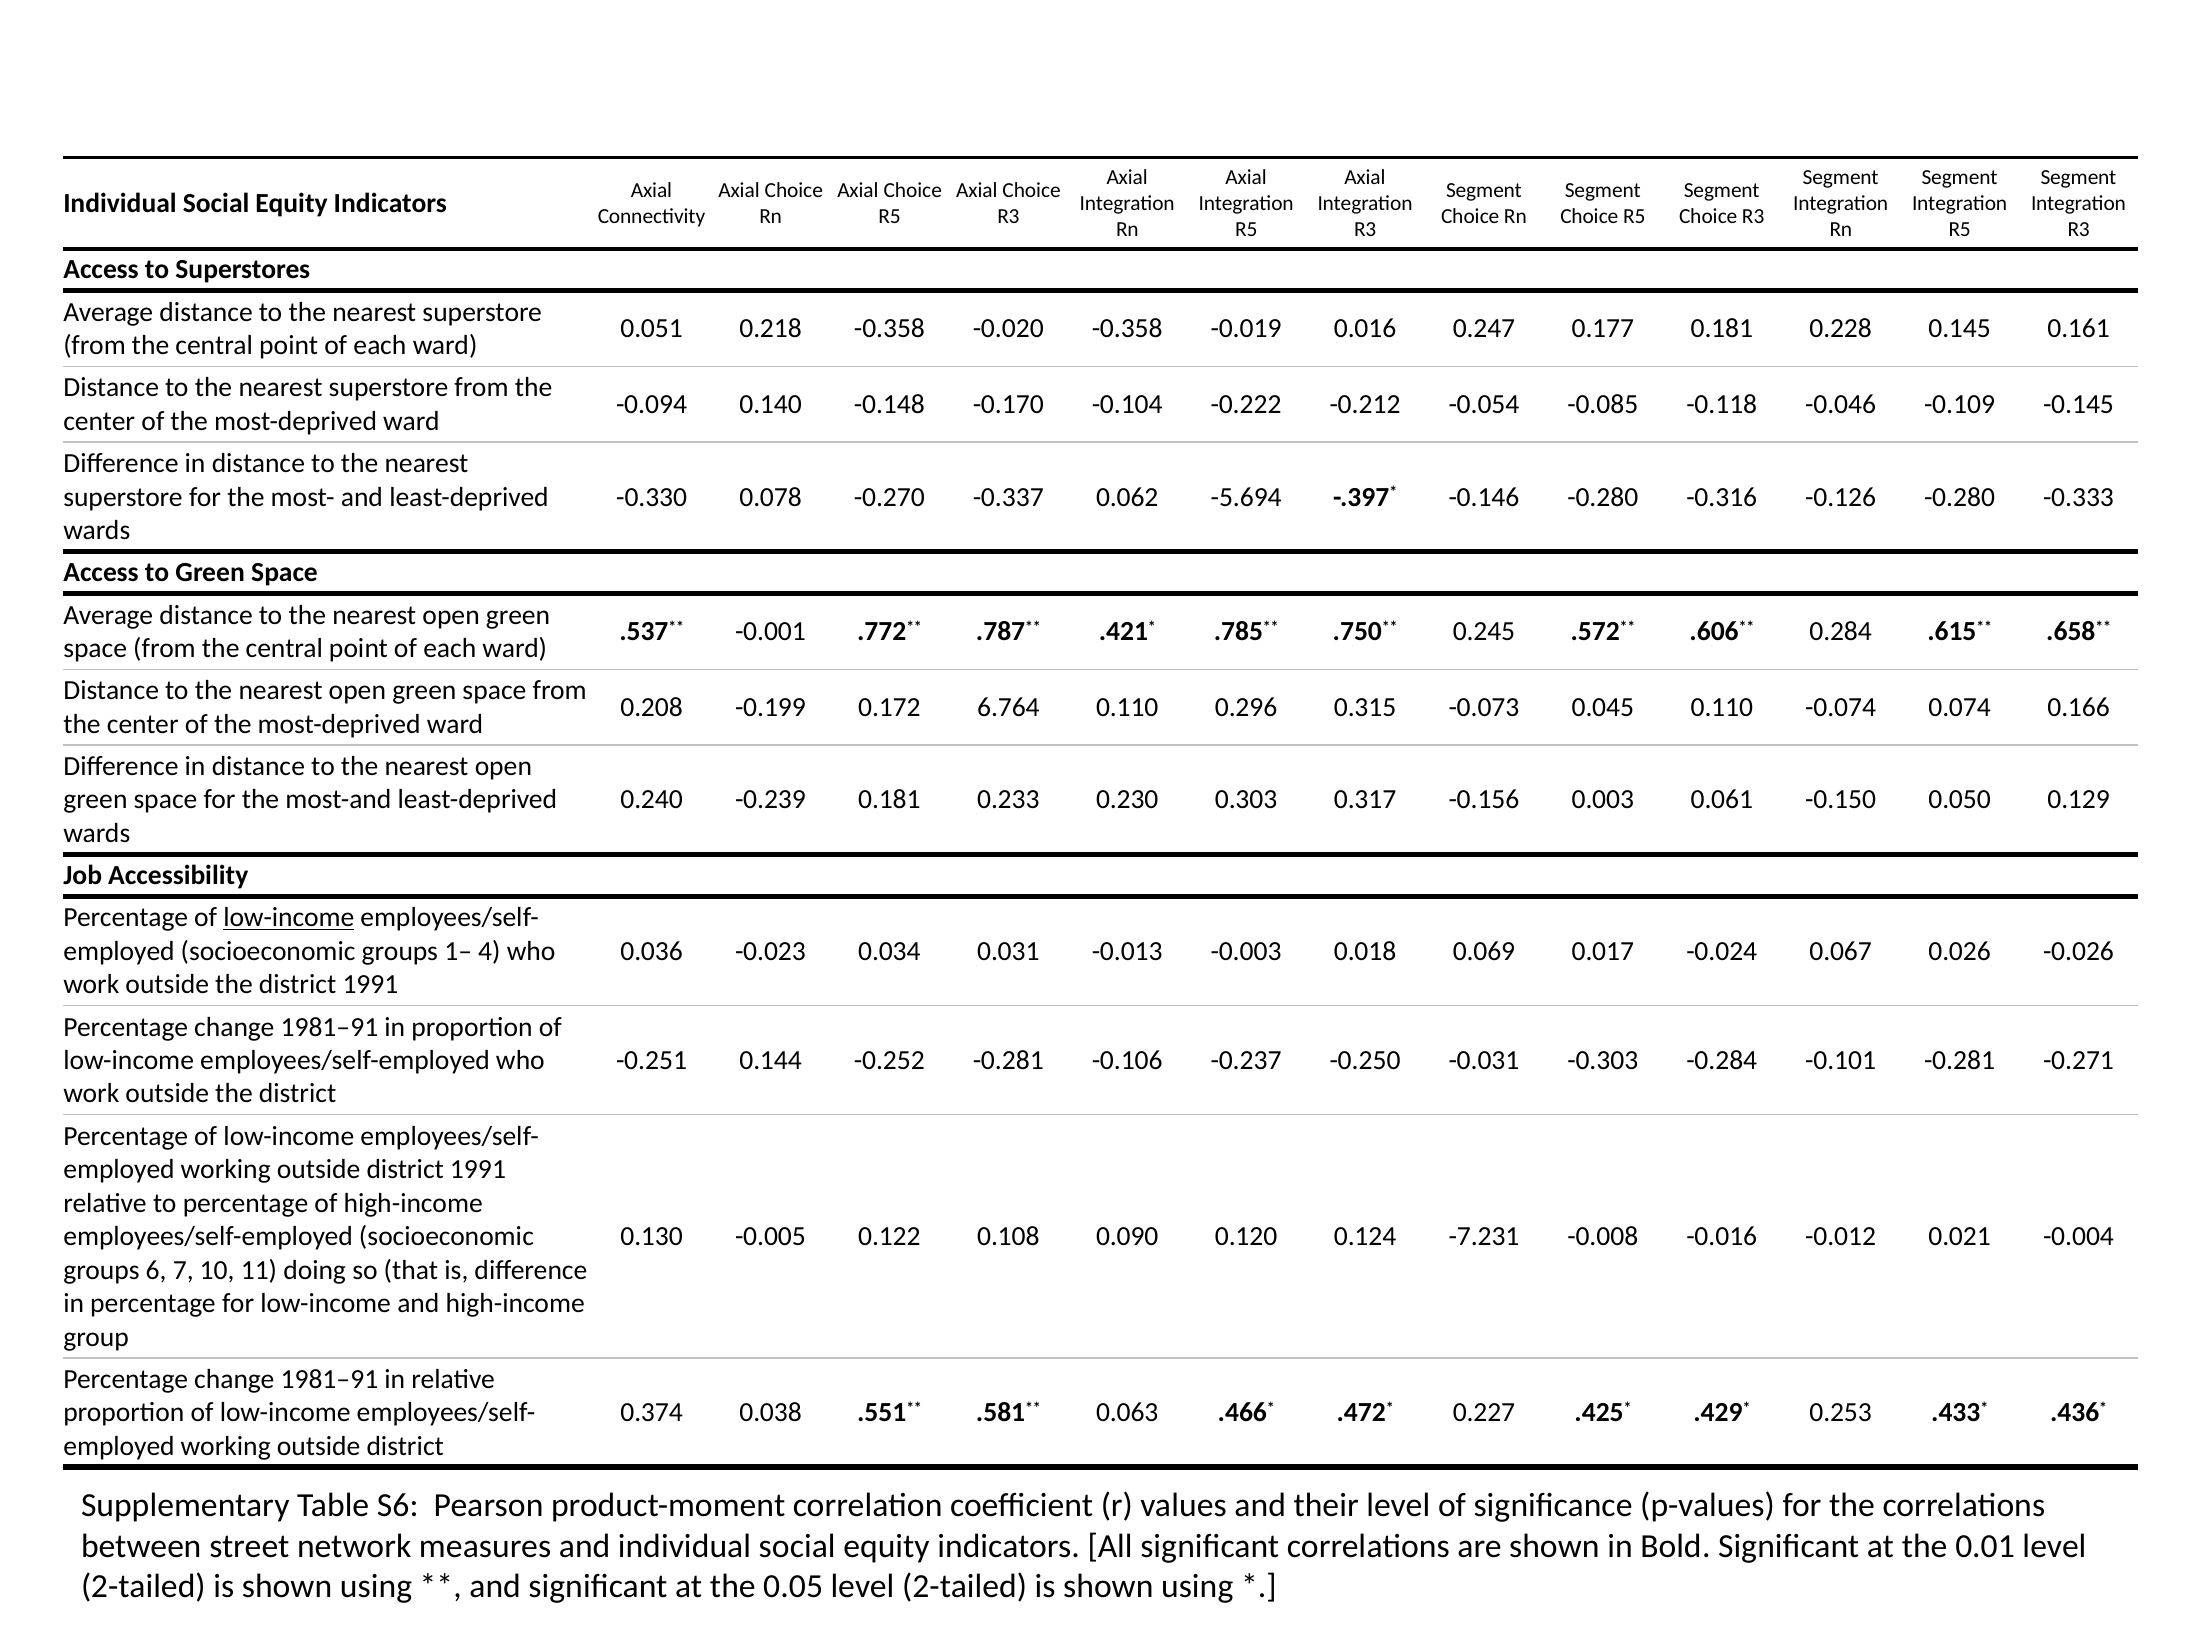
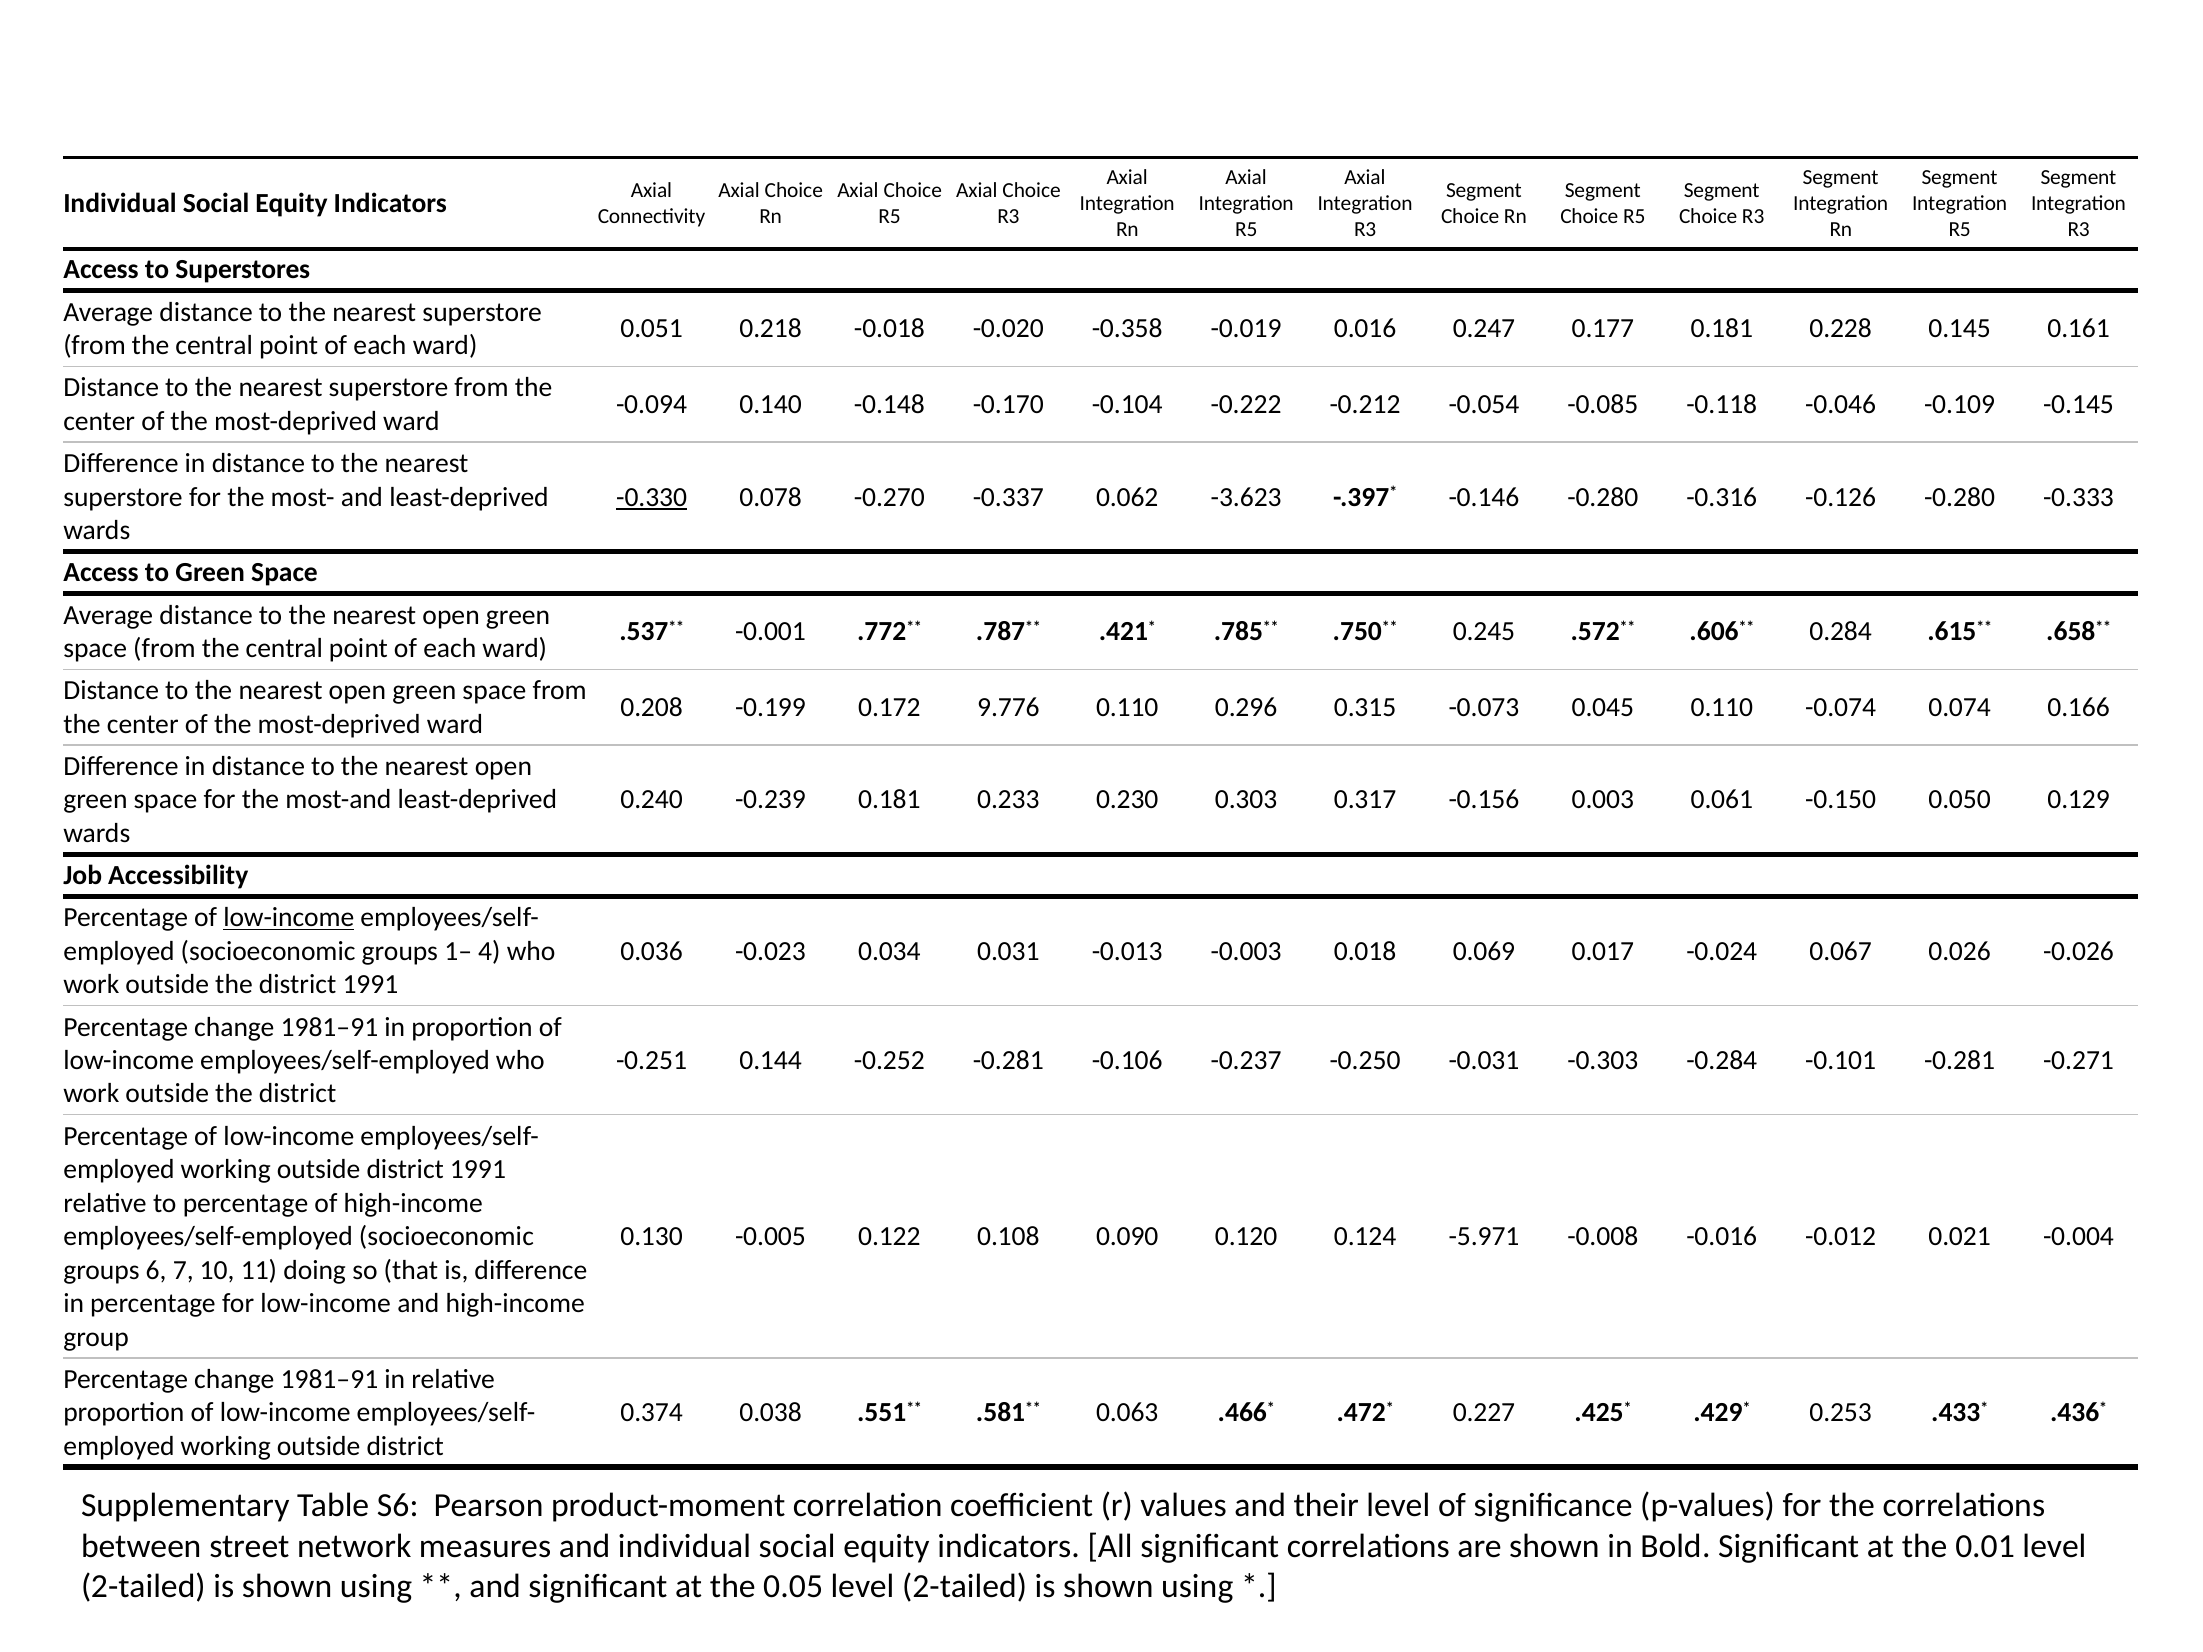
0.218 -0.358: -0.358 -> -0.018 (889, 329)
-0.330 underline: none -> present (652, 497)
-5.694: -5.694 -> -3.623 (1246, 497)
6.764: 6.764 -> 9.776 (1008, 707)
-7.231: -7.231 -> -5.971 (1484, 1237)
